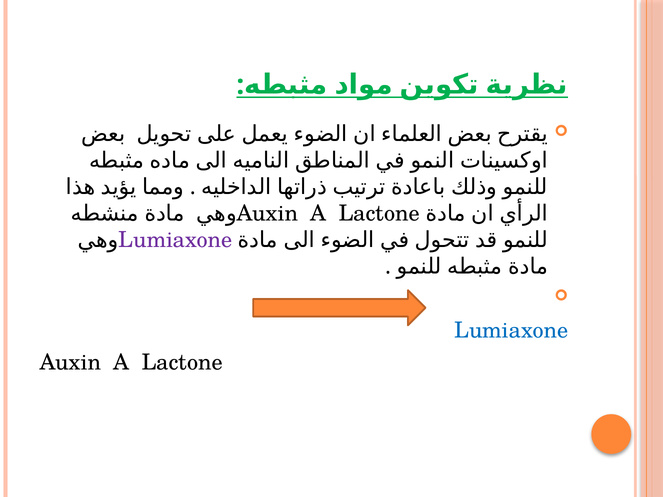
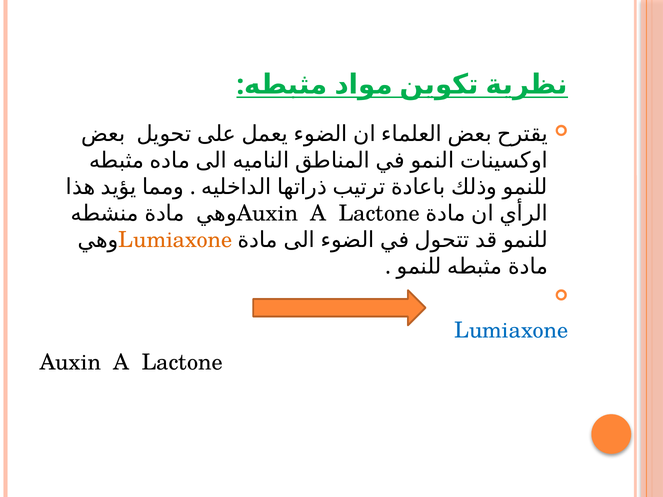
Lumiaxone colour: purple -> orange (175, 240)
